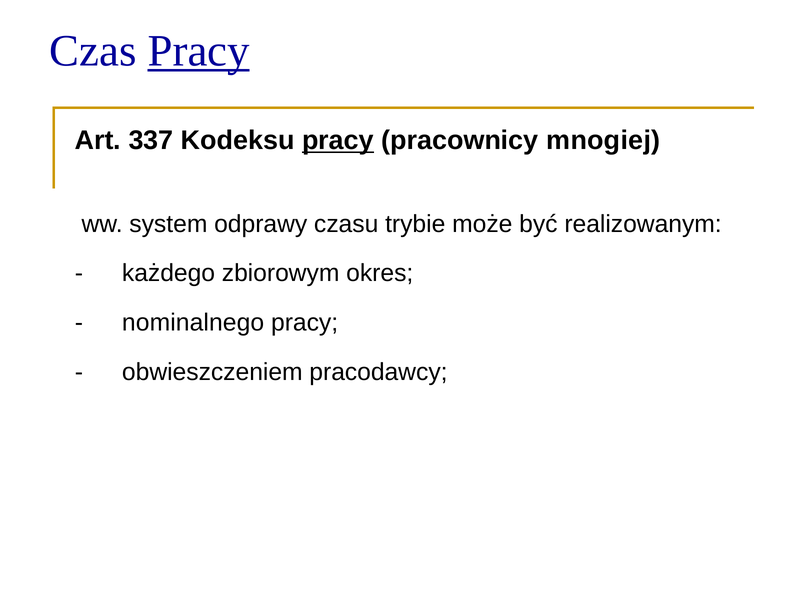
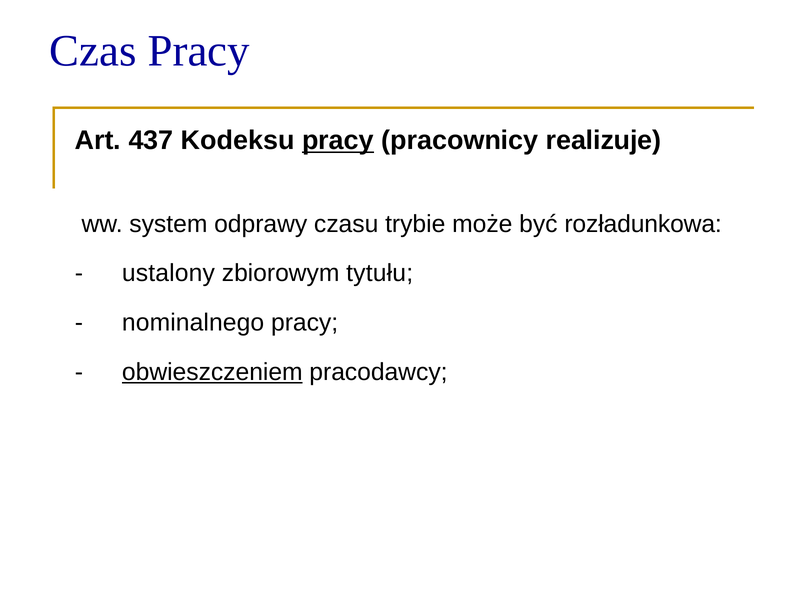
Pracy underline: present -> none (199, 51)
337: 337 -> 437 (151, 141)
mnogiej: mnogiej -> realizuje (604, 141)
realizowanym: realizowanym -> rozładunkowa (643, 224)
każdego: każdego -> ustalony (168, 273)
okres: okres -> tytułu (380, 273)
obwieszczeniem underline: none -> present (212, 372)
